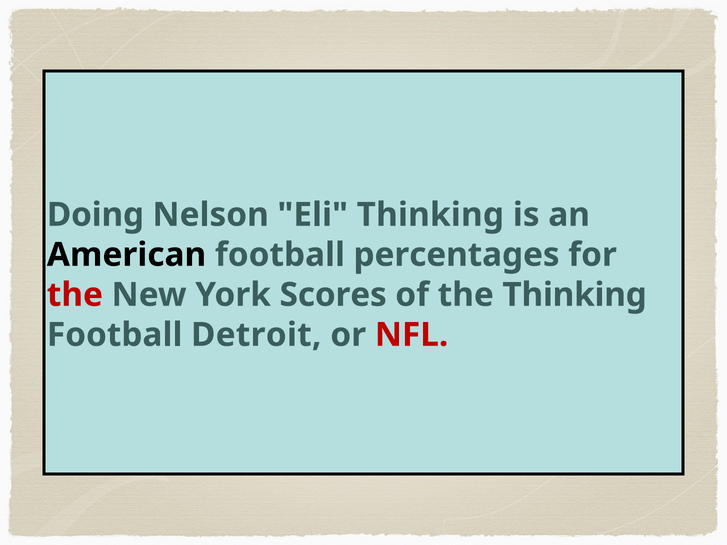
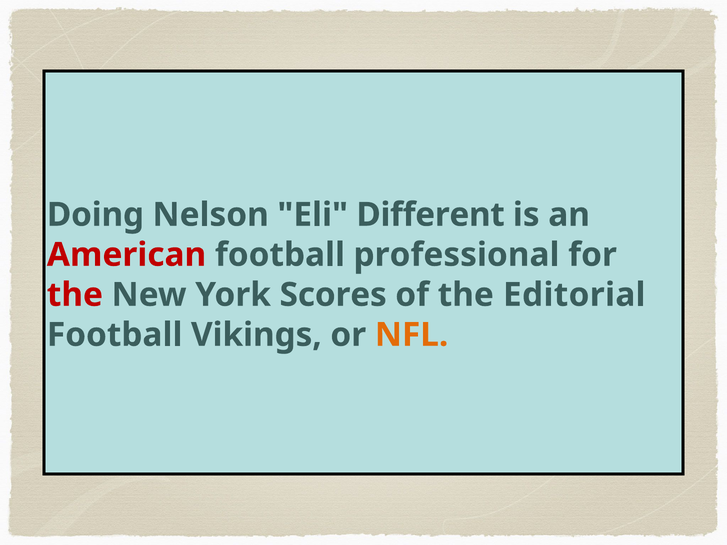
Eli Thinking: Thinking -> Different (431, 215)
American colour: black -> red (127, 255)
percentages: percentages -> professional (457, 255)
the Thinking: Thinking -> Editorial (574, 295)
Detroit: Detroit -> Vikings (256, 335)
NFL colour: red -> orange (412, 335)
